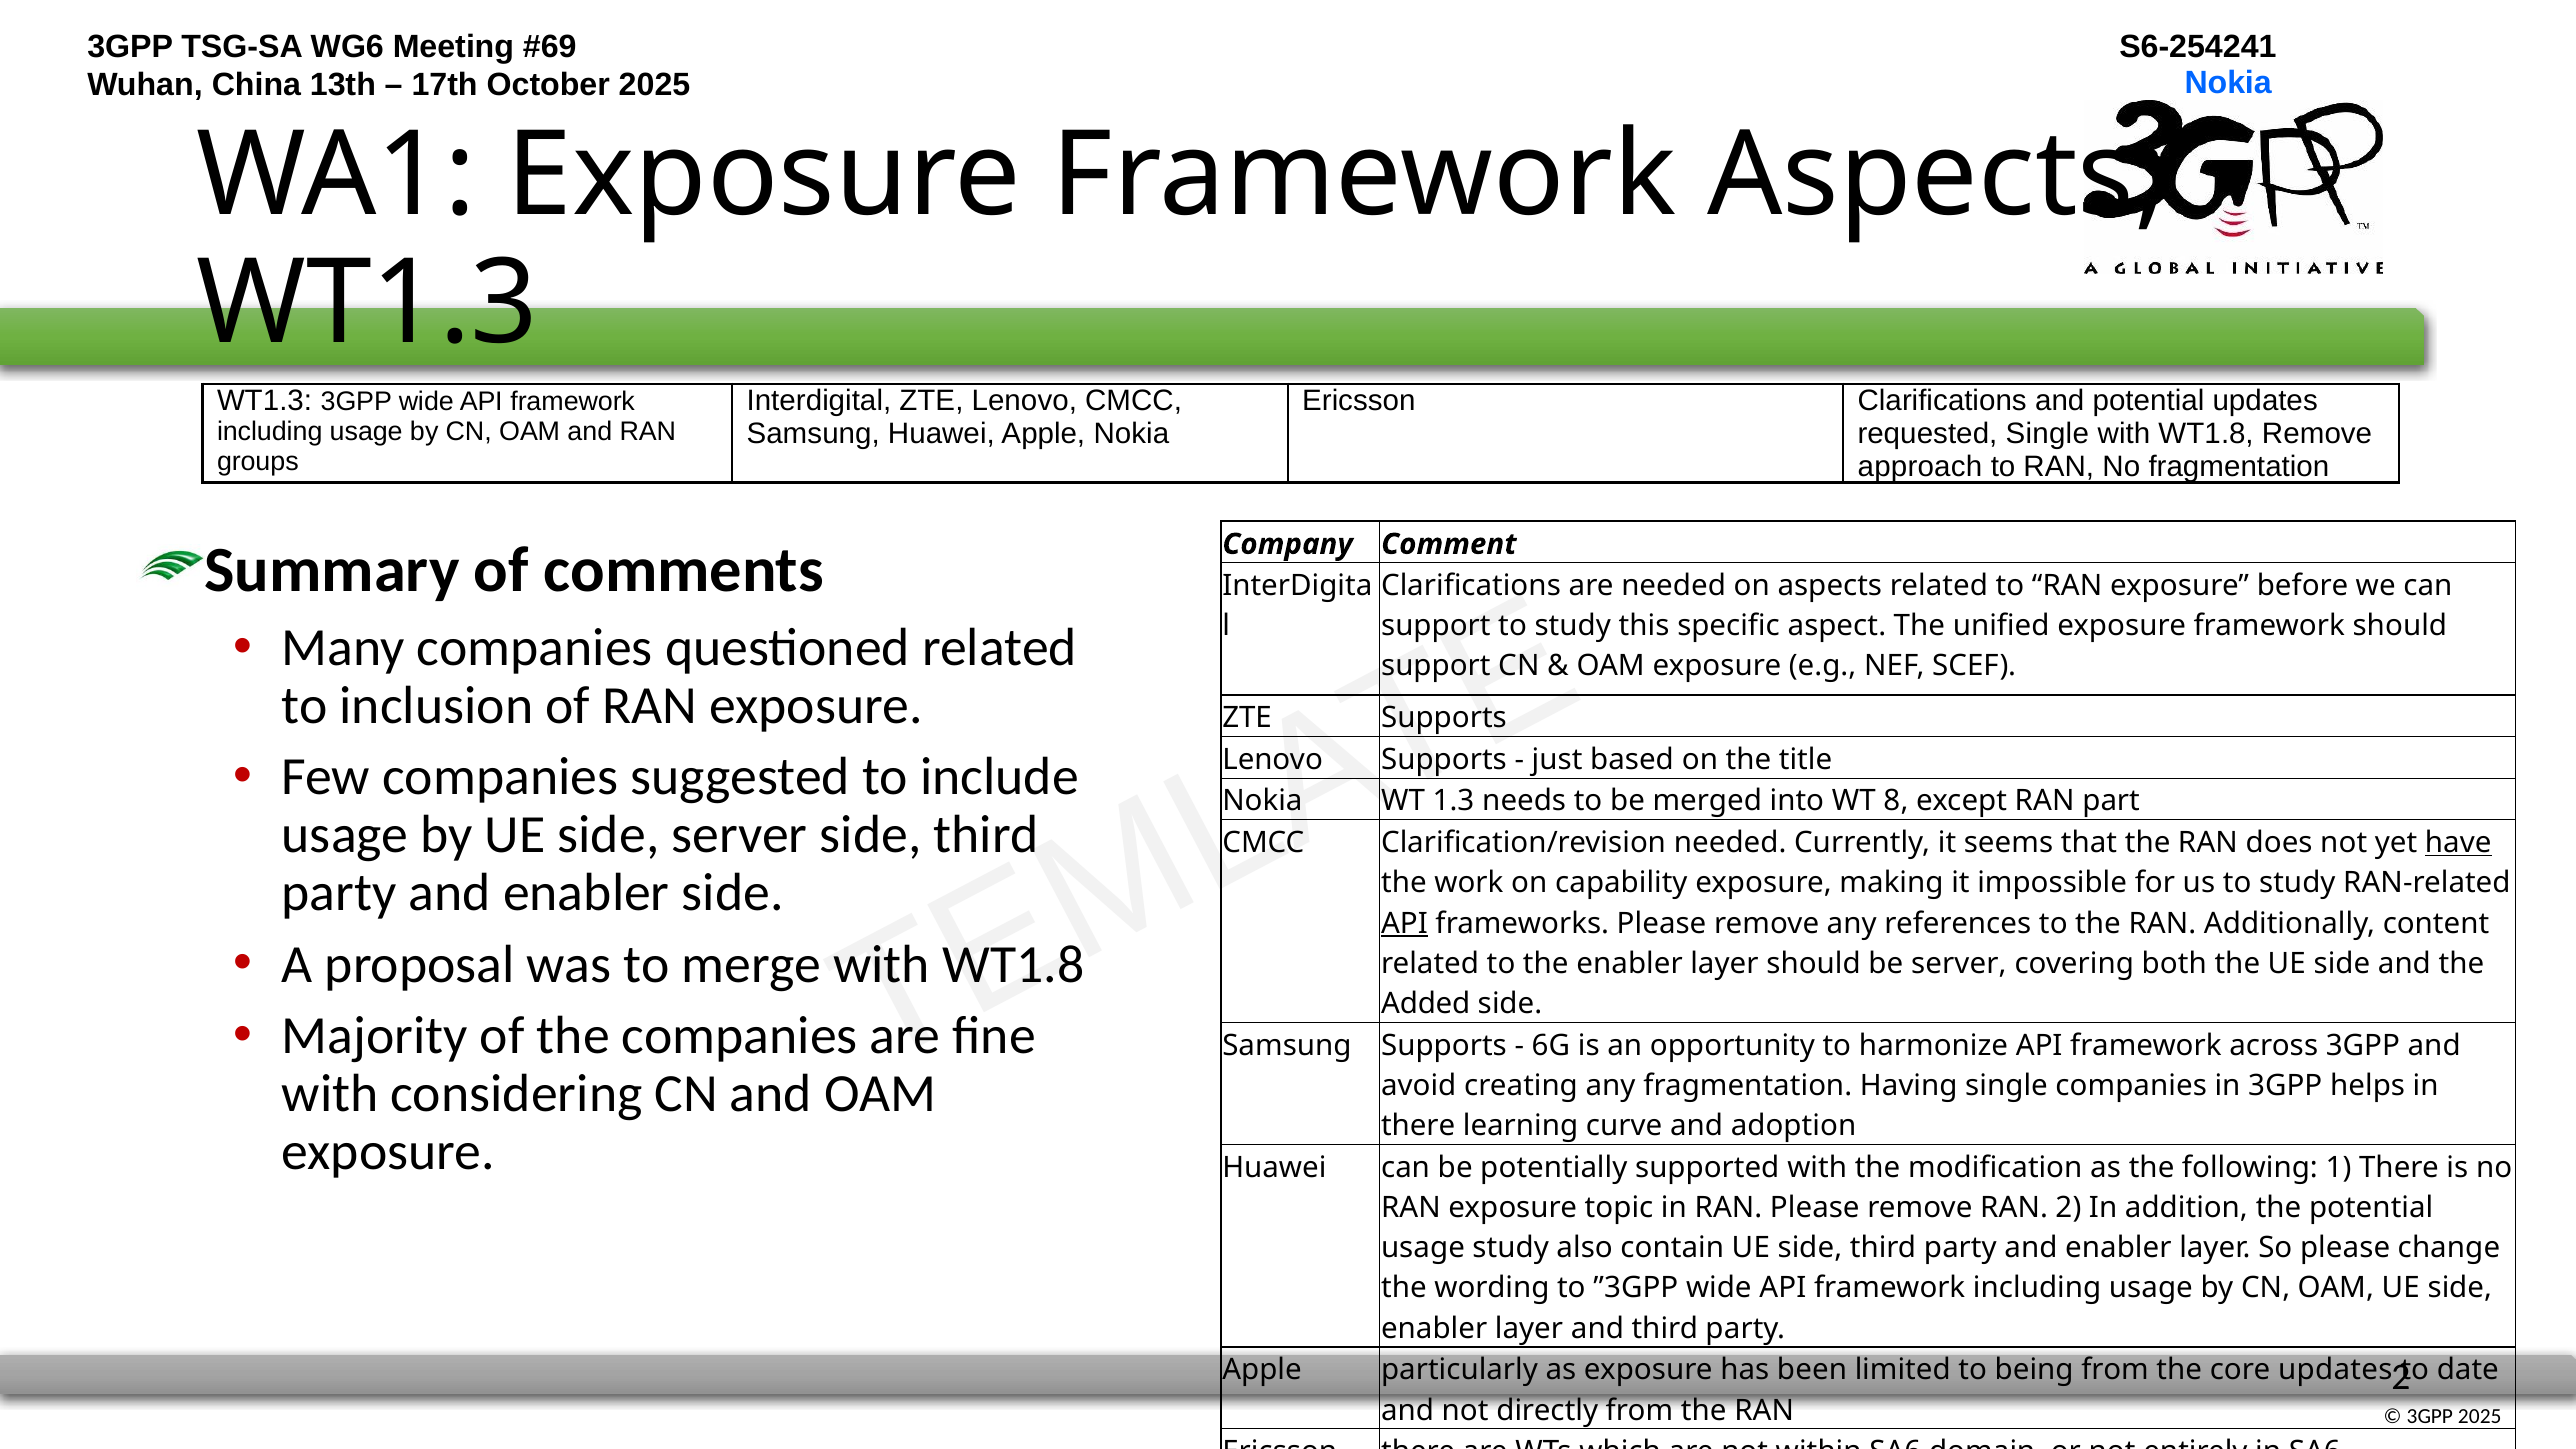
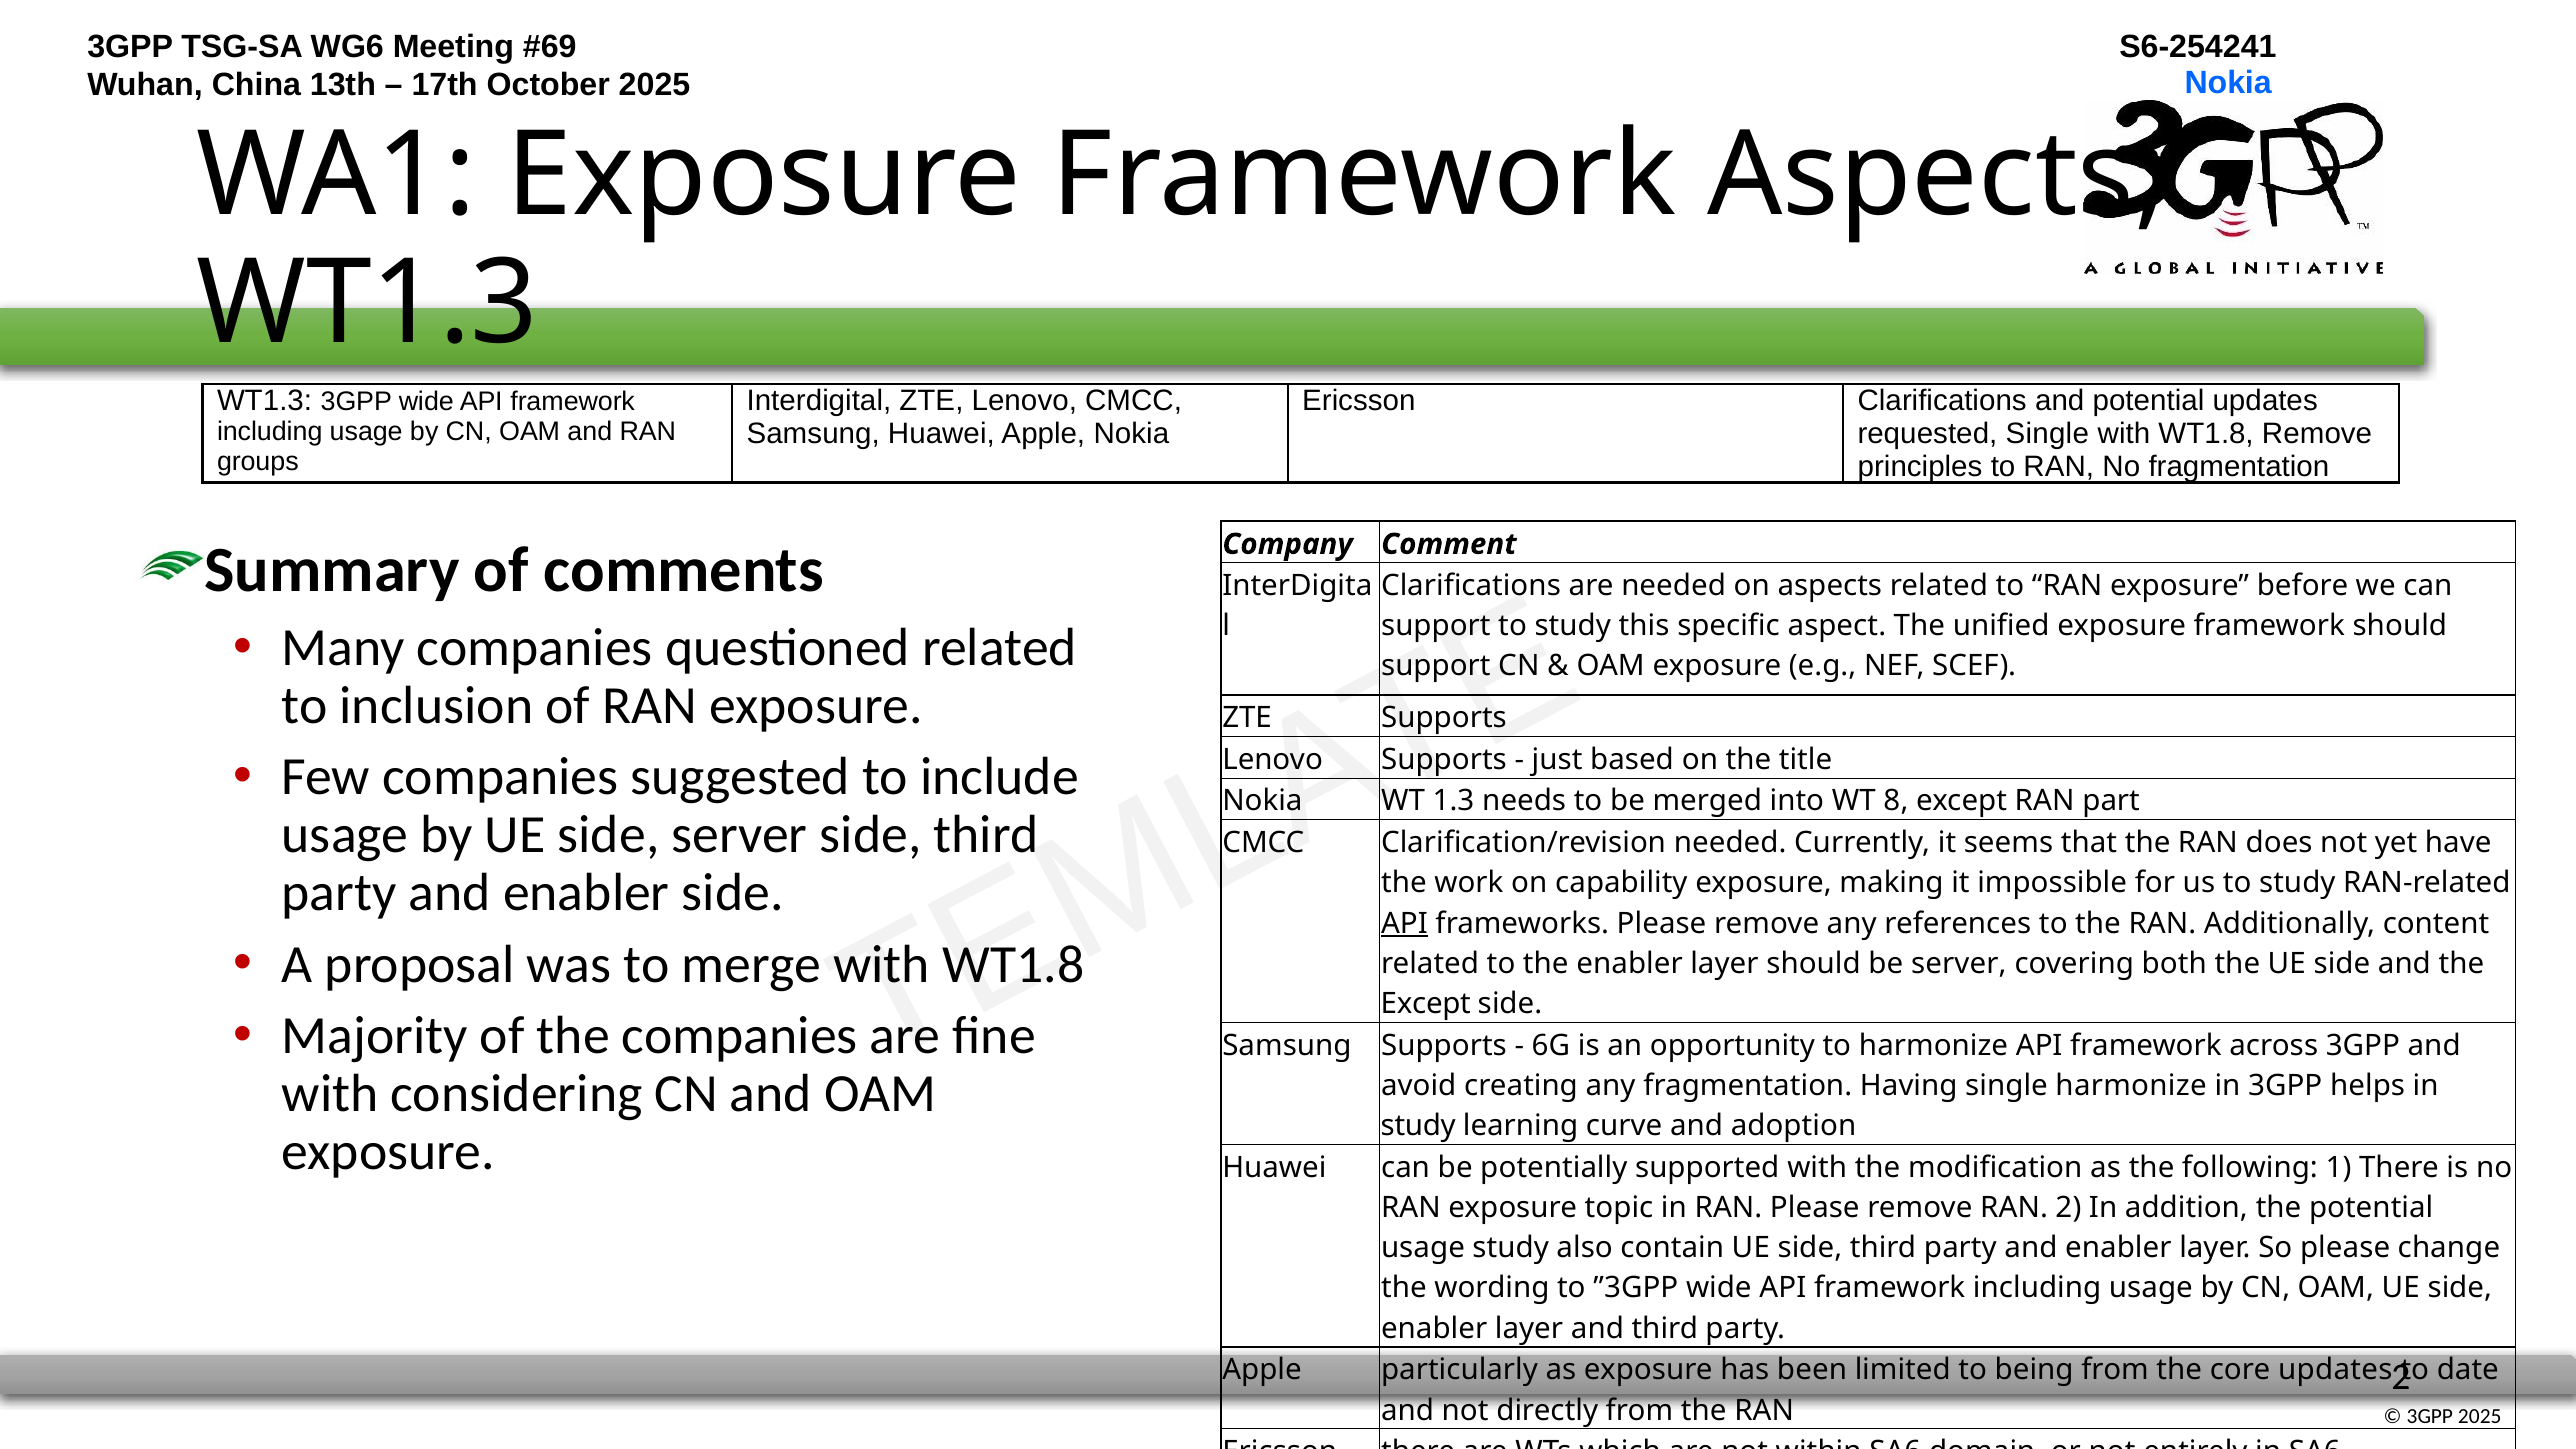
approach: approach -> principles (1920, 466)
have underline: present -> none (2458, 843)
Added: Added -> Except (1426, 1004)
single companies: companies -> harmonize (2131, 1086)
there: there -> study (1418, 1126)
